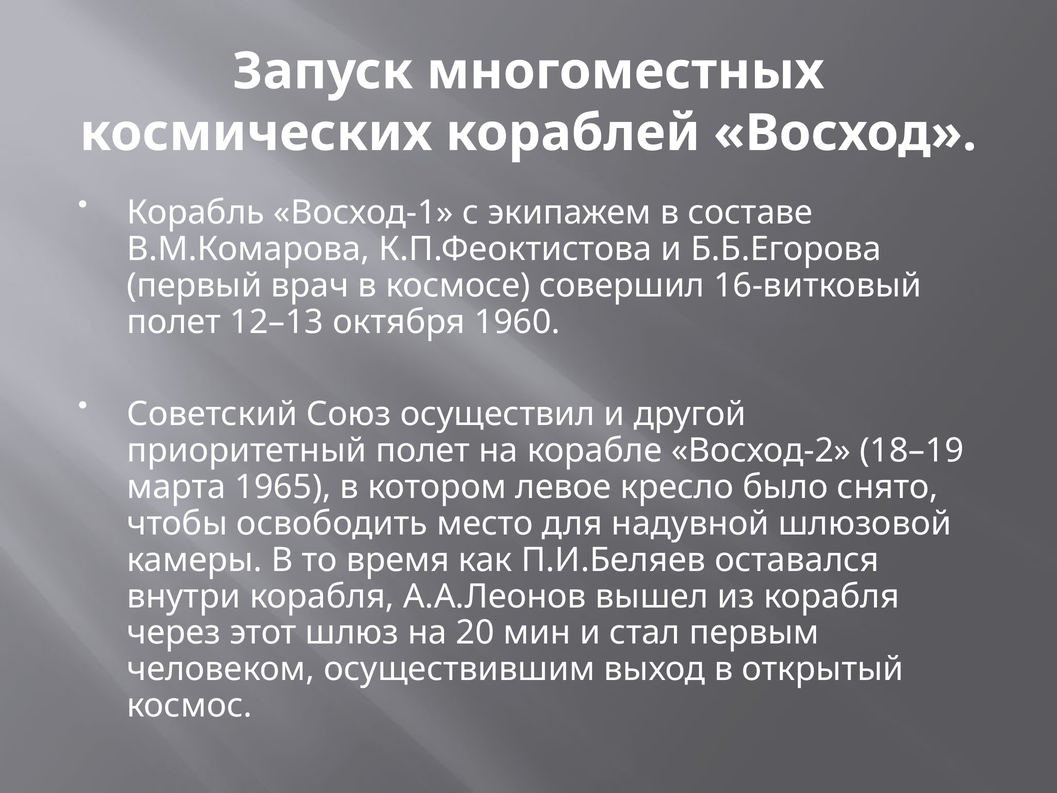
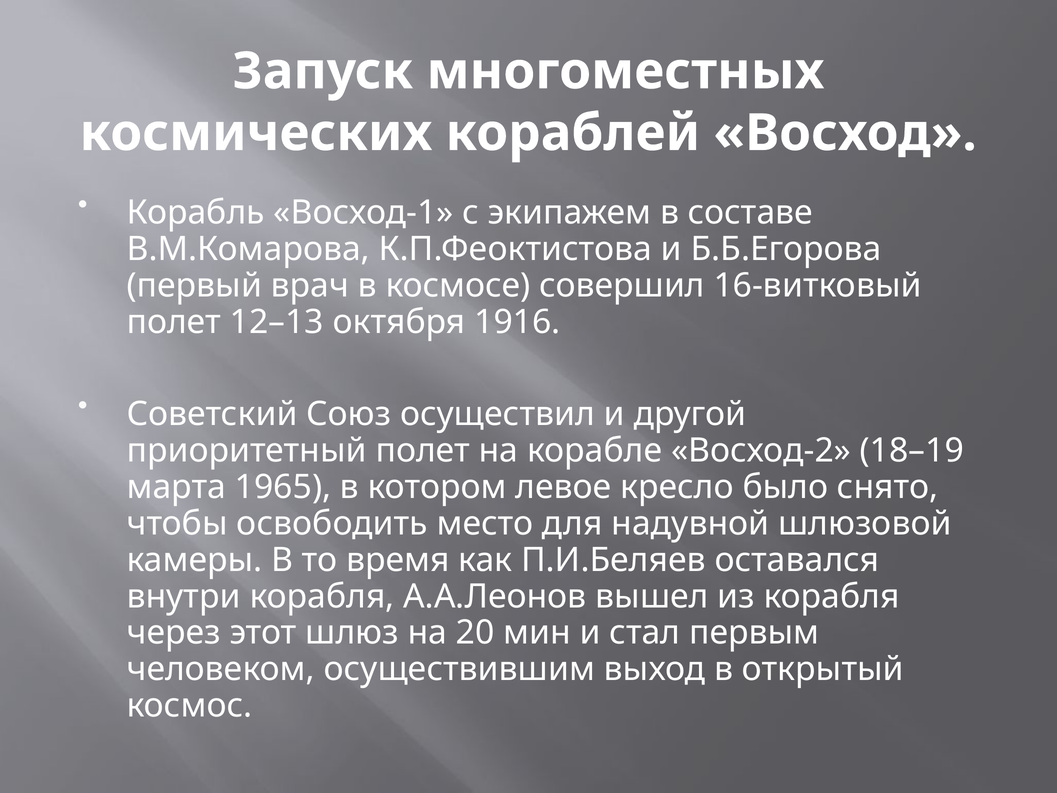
1960: 1960 -> 1916 (517, 322)
